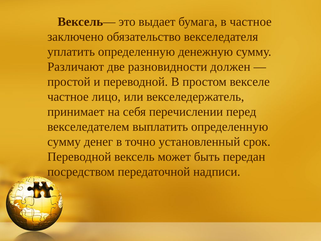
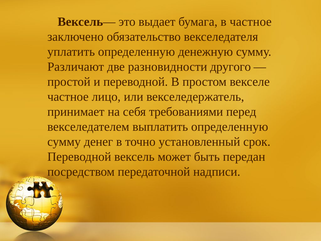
должен: должен -> другого (230, 67)
перечислении: перечислении -> требованиями (186, 112)
